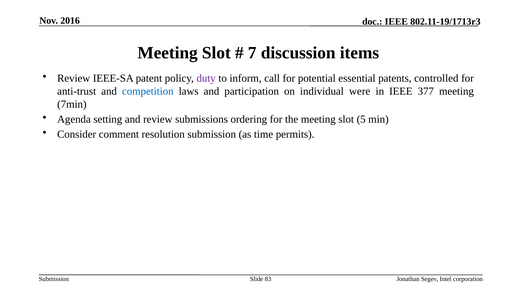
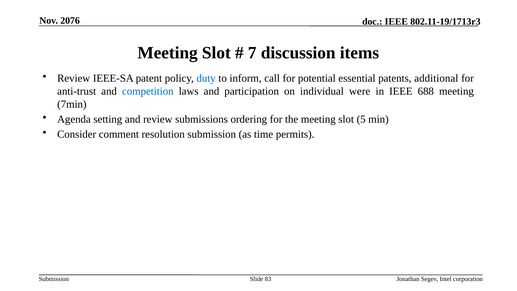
2016: 2016 -> 2076 (70, 21)
duty colour: purple -> blue (206, 78)
controlled: controlled -> additional (436, 78)
377: 377 -> 688 (426, 91)
